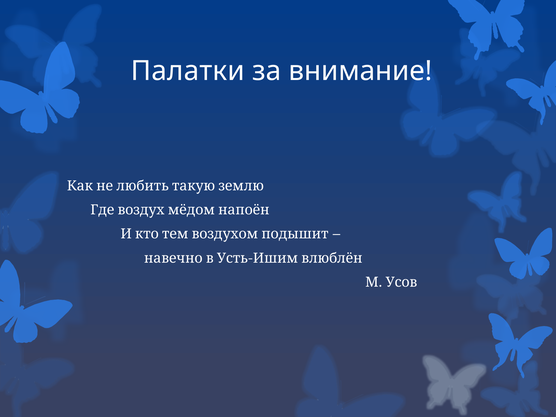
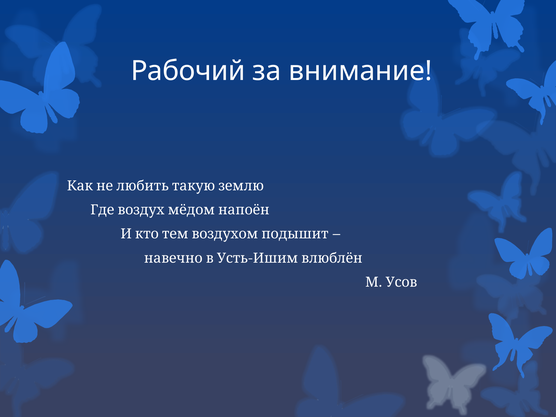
Палатки: Палатки -> Рабочий (188, 71)
